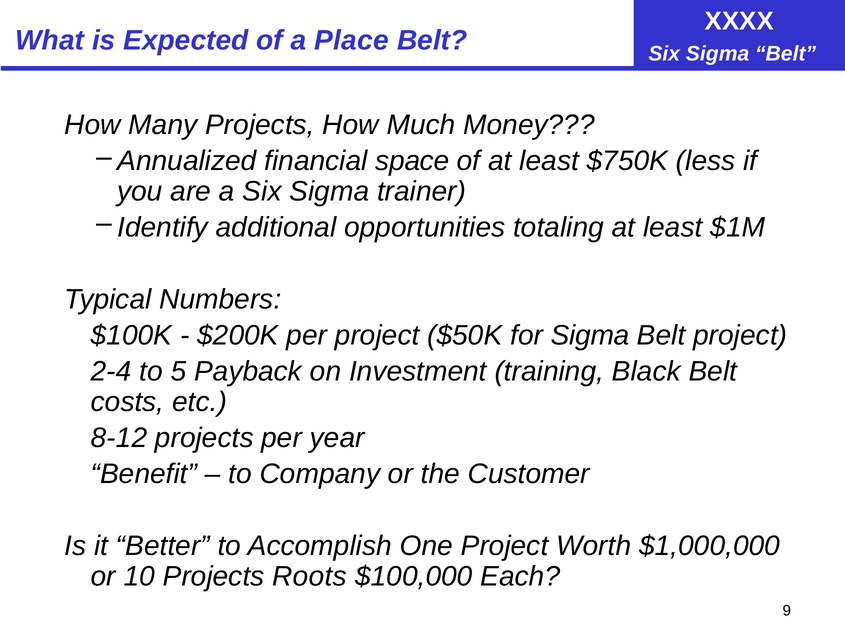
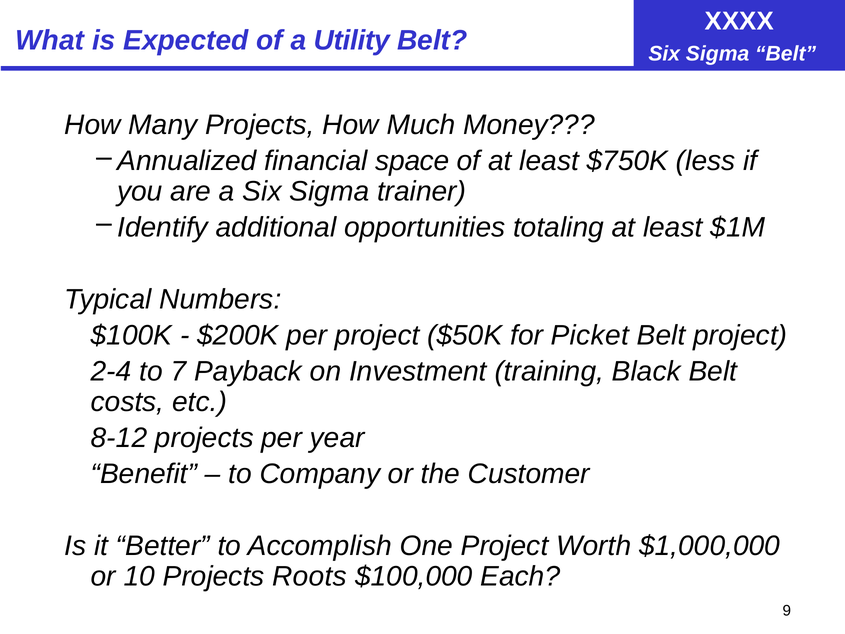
Place: Place -> Utility (352, 41)
for Sigma: Sigma -> Picket (590, 335)
5: 5 -> 7 (178, 371)
